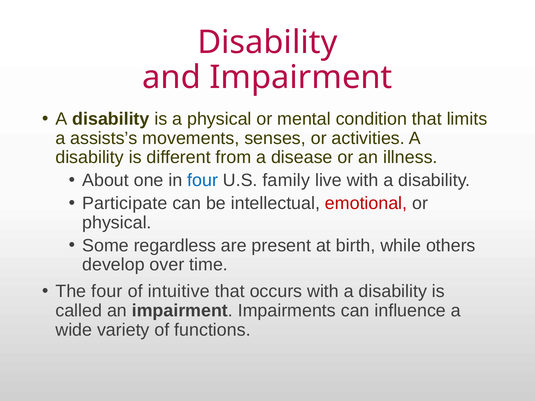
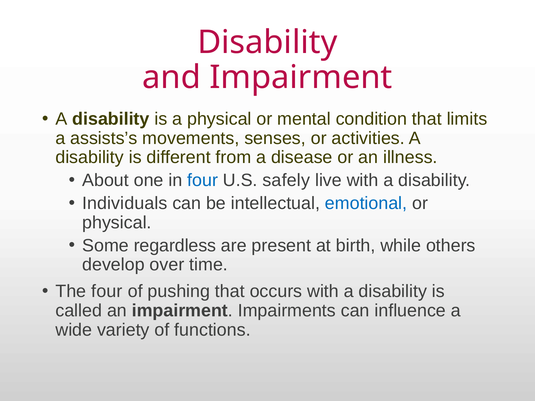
family: family -> safely (286, 180)
Participate: Participate -> Individuals (125, 203)
emotional colour: red -> blue (366, 203)
intuitive: intuitive -> pushing (179, 292)
